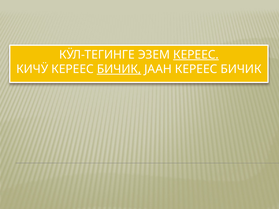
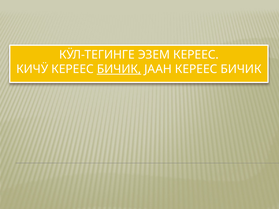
КЕРЕЕС underline: present -> none (196, 55)
